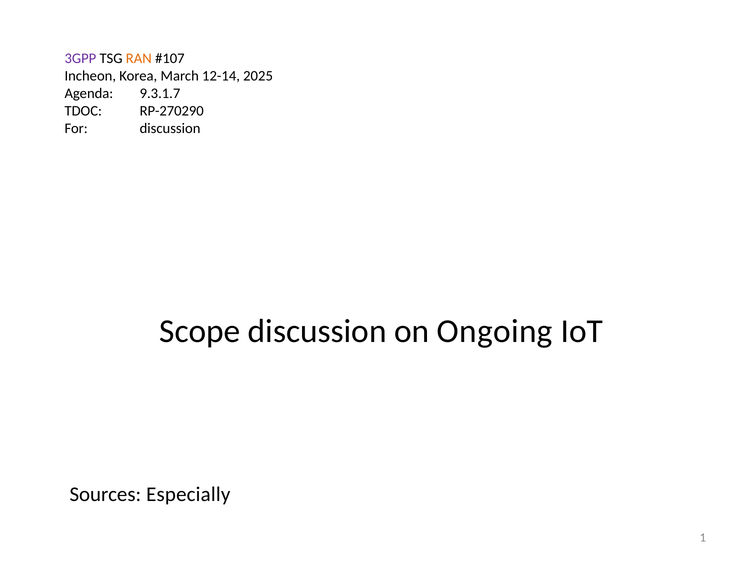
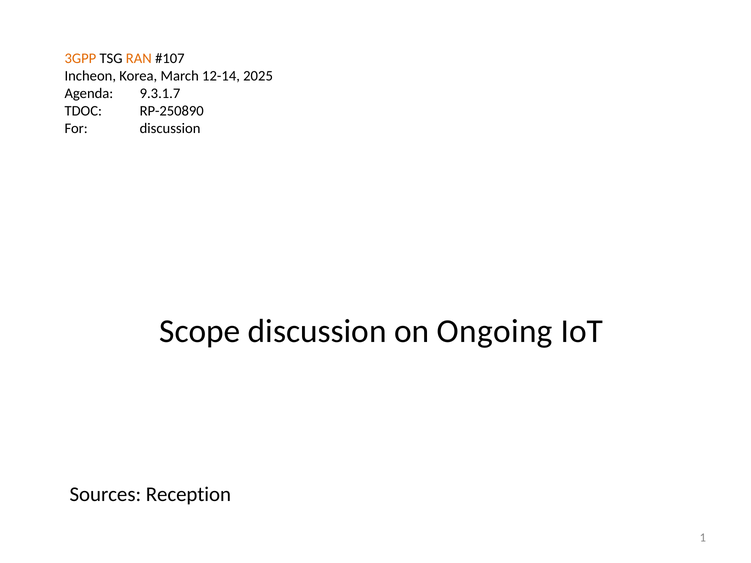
3GPP colour: purple -> orange (80, 59)
RP-270290: RP-270290 -> RP-250890 (172, 111)
Especially: Especially -> Reception (188, 495)
